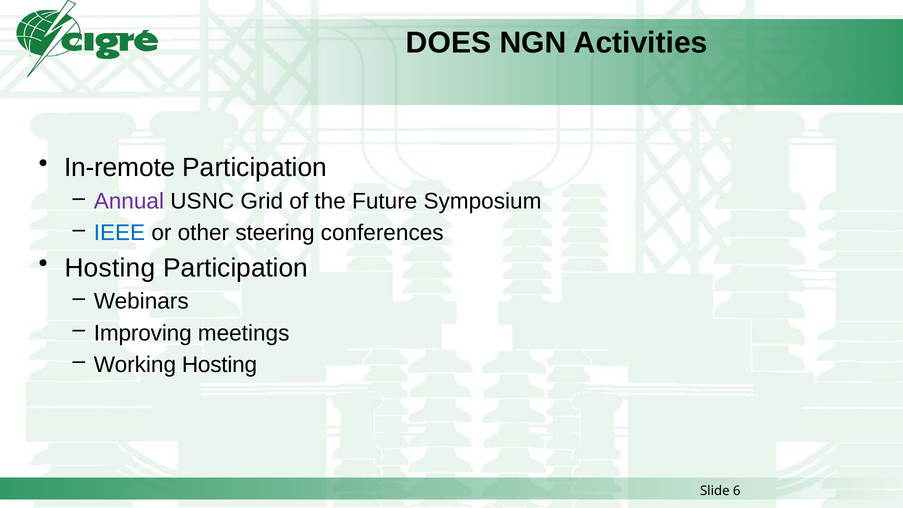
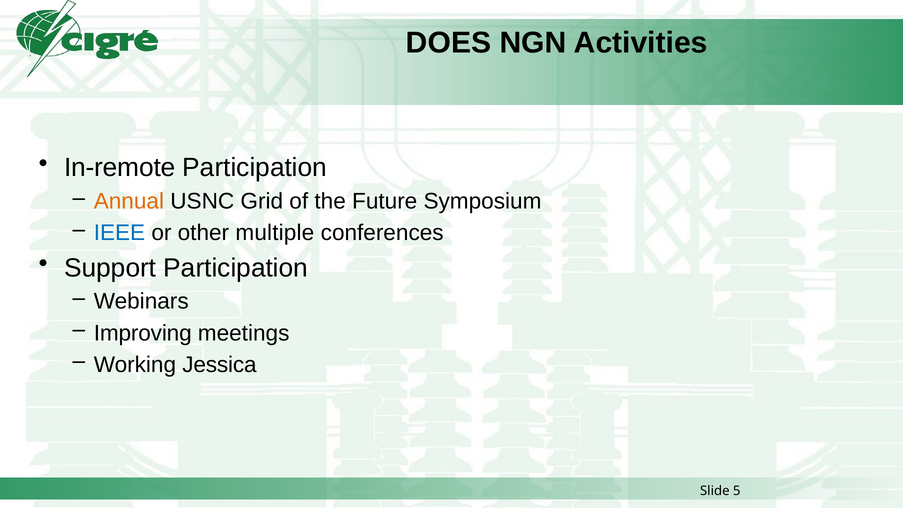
Annual colour: purple -> orange (129, 201)
steering: steering -> multiple (275, 233)
Hosting: Hosting -> Support (110, 268)
Working Hosting: Hosting -> Jessica (219, 365)
6: 6 -> 5 (737, 491)
